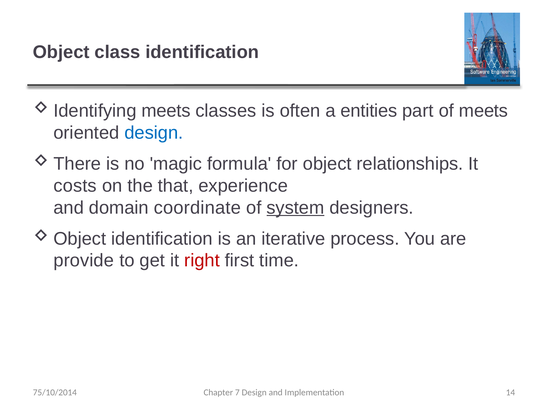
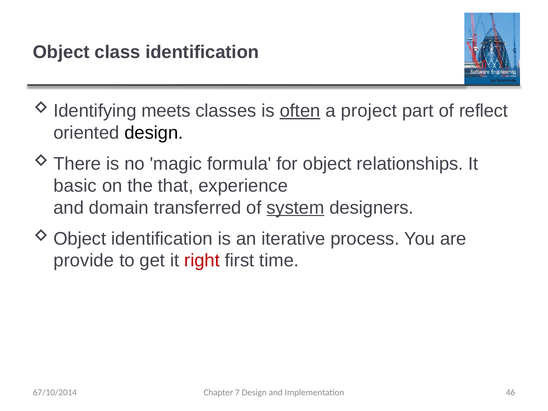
often underline: none -> present (300, 111)
entities: entities -> project (369, 111)
of meets: meets -> reflect (483, 111)
design colour: blue -> black (154, 133)
costs: costs -> basic (75, 186)
coordinate: coordinate -> transferred (198, 208)
14: 14 -> 46 (510, 392)
75/10/2014: 75/10/2014 -> 67/10/2014 (55, 392)
